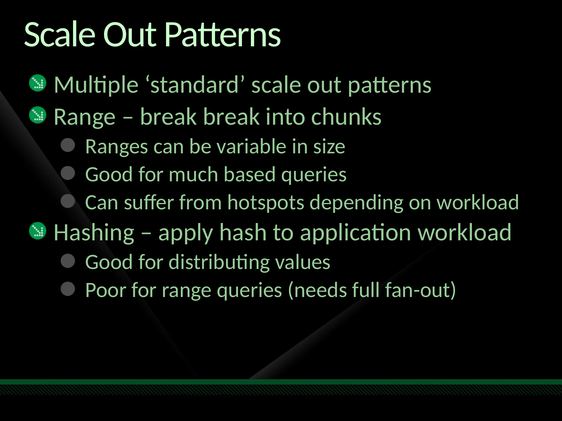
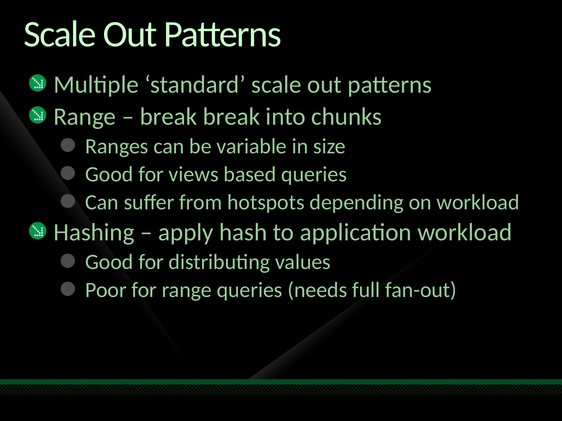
much: much -> views (194, 174)
